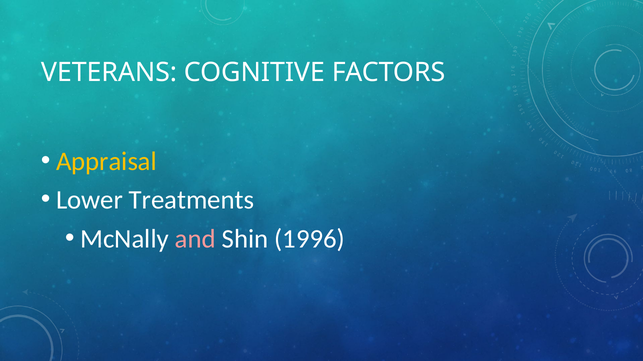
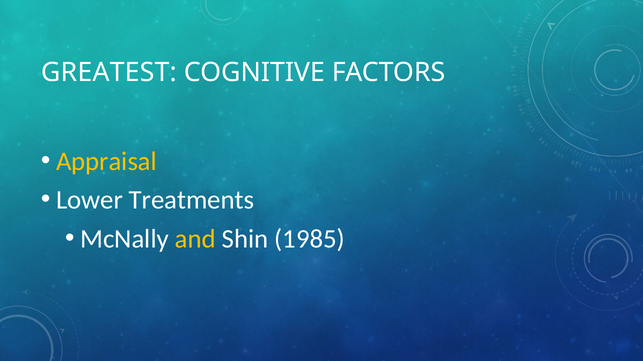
VETERANS: VETERANS -> GREATEST (109, 72)
and colour: pink -> yellow (195, 239)
1996: 1996 -> 1985 (310, 239)
